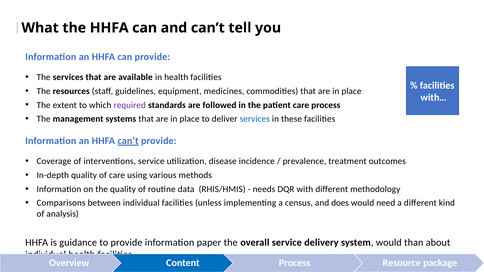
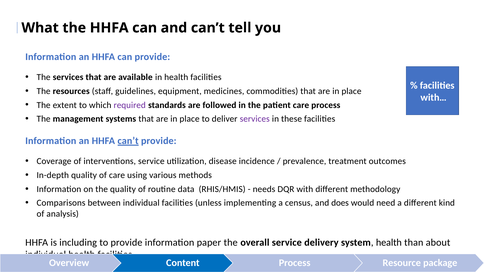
services colour: blue -> purple (255, 119)
guidance: guidance -> including (78, 243)
system would: would -> health (389, 243)
